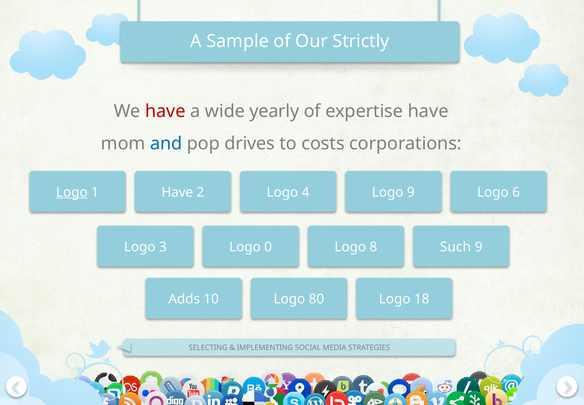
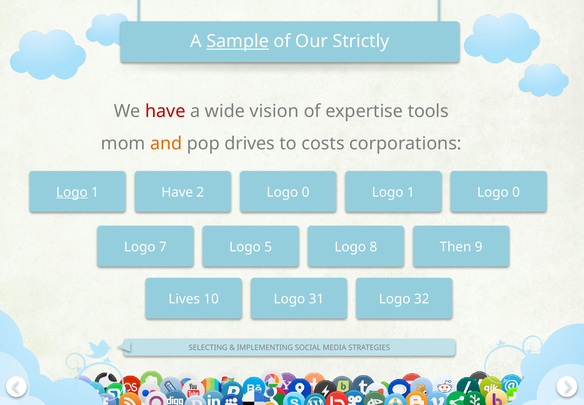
Sample underline: none -> present (238, 41)
yearly: yearly -> vision (274, 111)
expertise have: have -> tools (428, 111)
and colour: blue -> orange (166, 143)
2 Logo 4: 4 -> 0 (306, 192)
9: 9 -> 1 (411, 192)
6: 6 -> 0 (516, 192)
3: 3 -> 7 (163, 247)
0: 0 -> 5 (268, 247)
Such: Such -> Then (456, 247)
Adds: Adds -> Lives (184, 299)
80: 80 -> 31 (316, 299)
18: 18 -> 32 (422, 299)
